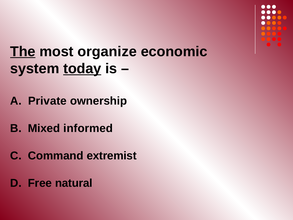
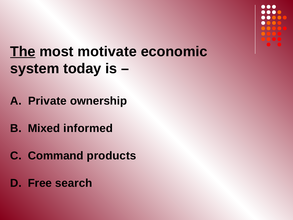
organize: organize -> motivate (107, 51)
today underline: present -> none (82, 69)
extremist: extremist -> products (112, 156)
natural: natural -> search (74, 183)
